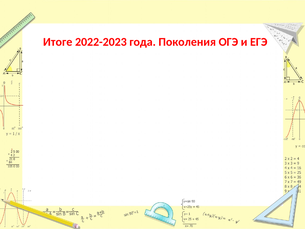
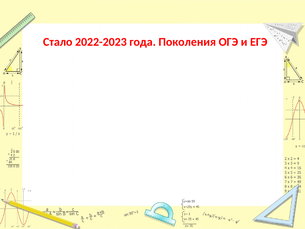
Итоге: Итоге -> Стало (58, 42)
